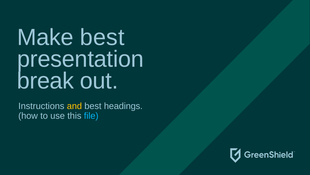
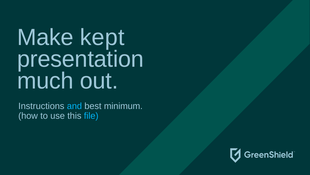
Make best: best -> kept (102, 37)
break: break -> much (45, 81)
and colour: yellow -> light blue (74, 106)
headings: headings -> minimum (123, 106)
